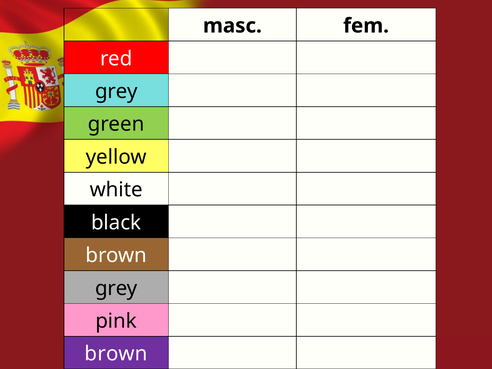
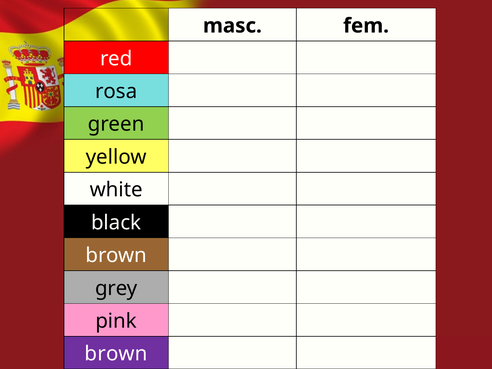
grey: grey -> rosa (116, 91)
